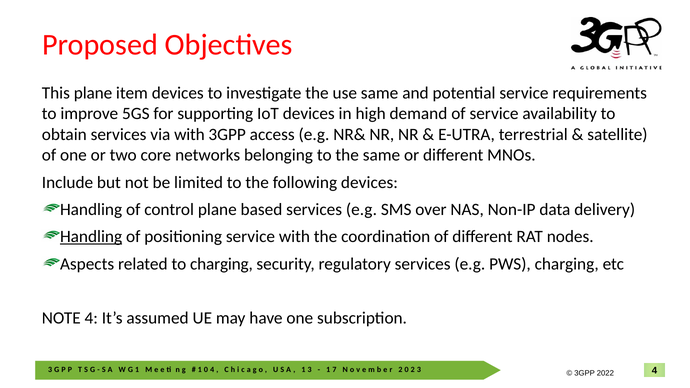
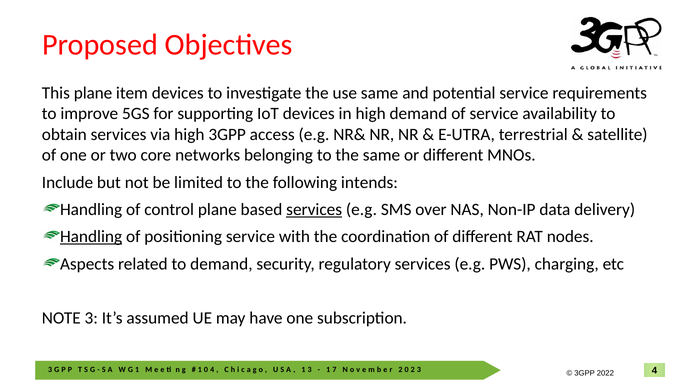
via with: with -> high (189, 134)
following devices: devices -> intends (369, 182)
services underline: none -> present (314, 210)
to charging: charging -> demand (221, 264)
NOTE 4: 4 -> 3 (91, 318)
